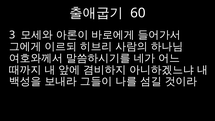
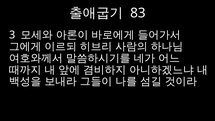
60: 60 -> 83 (138, 13)
